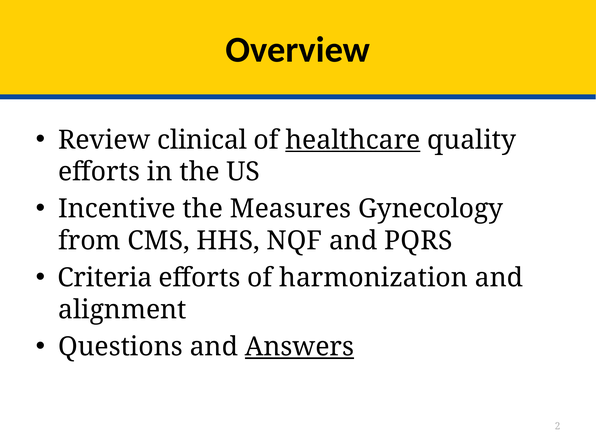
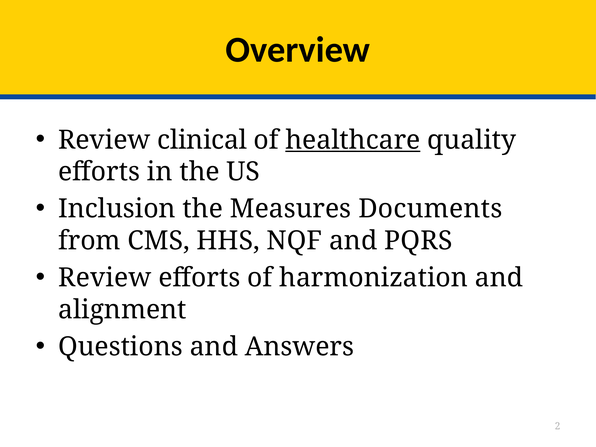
Incentive: Incentive -> Inclusion (117, 209)
Gynecology: Gynecology -> Documents (430, 209)
Criteria: Criteria -> Review (105, 278)
Answers underline: present -> none (299, 347)
